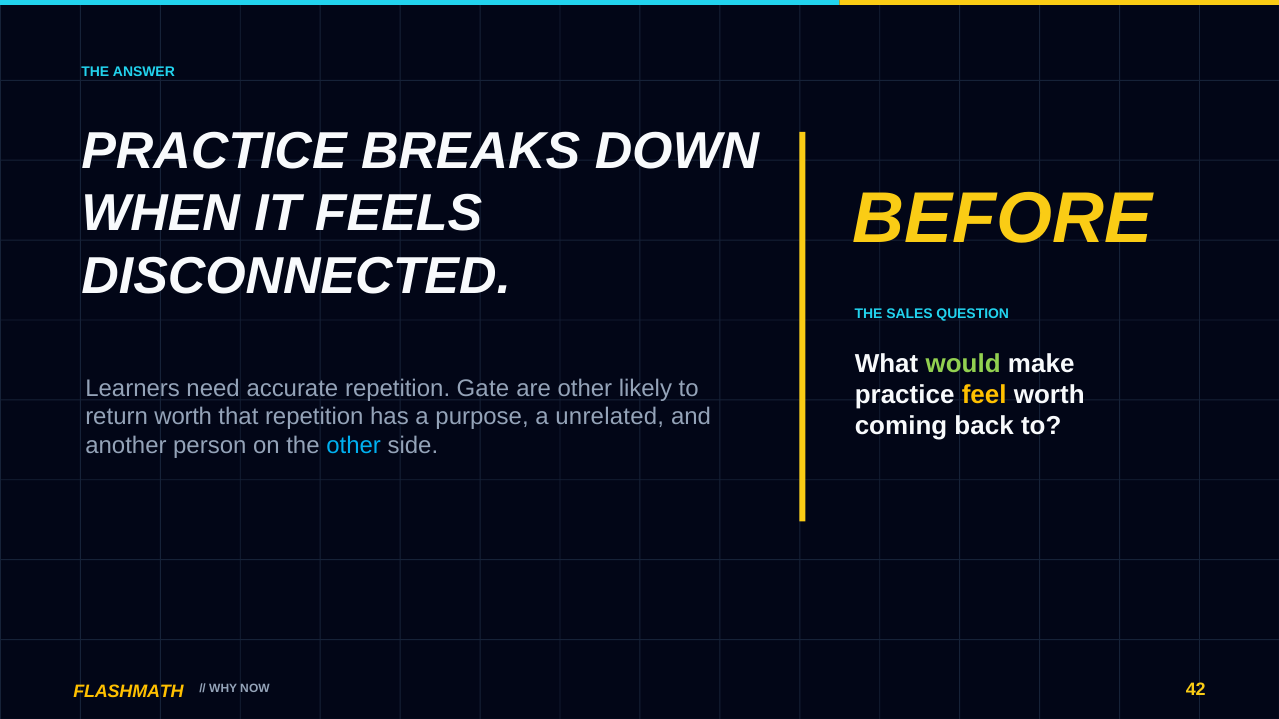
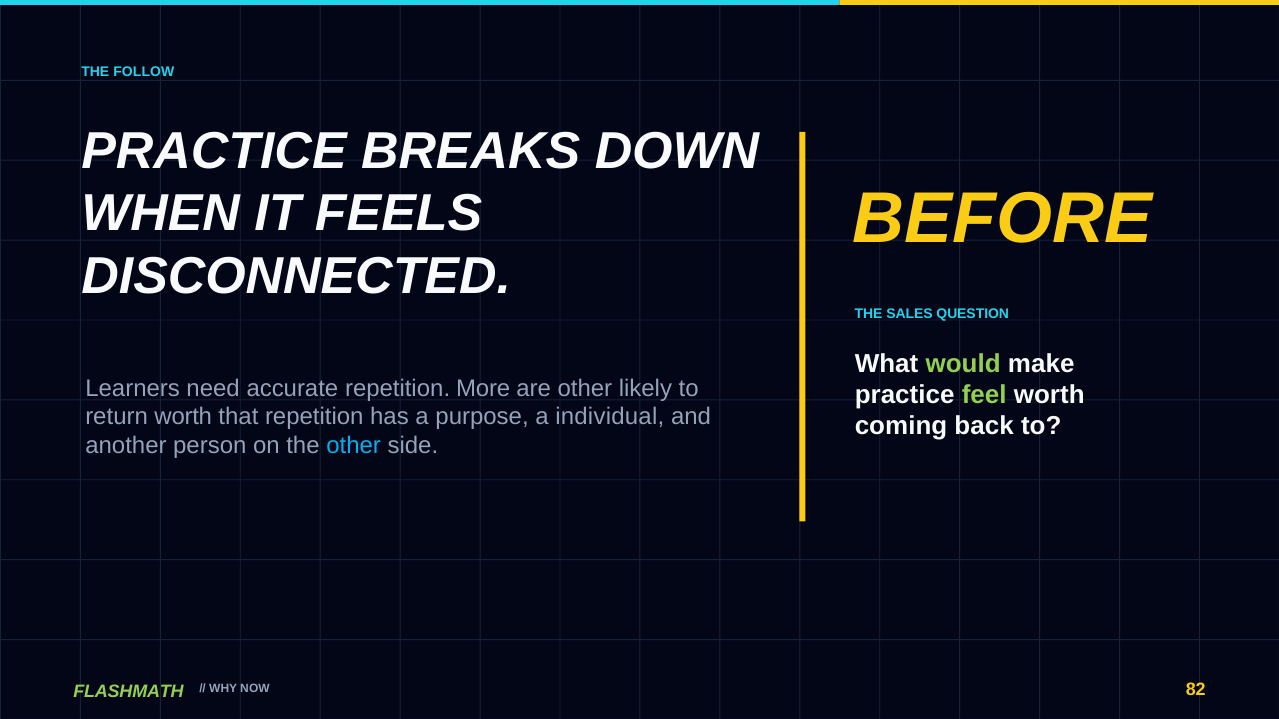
ANSWER: ANSWER -> FOLLOW (144, 72)
Gate: Gate -> More (483, 388)
feel colour: yellow -> light green (984, 395)
unrelated: unrelated -> individual (610, 417)
FLASHMATH colour: yellow -> light green (128, 692)
42: 42 -> 82 (1196, 690)
